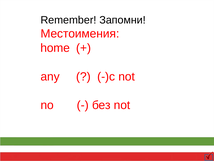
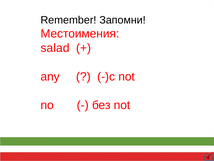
home: home -> salad (55, 48)
